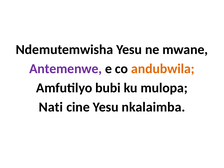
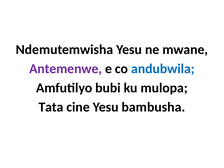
andubwila colour: orange -> blue (163, 69)
Nati: Nati -> Tata (51, 107)
nkalaimba: nkalaimba -> bambusha (153, 107)
